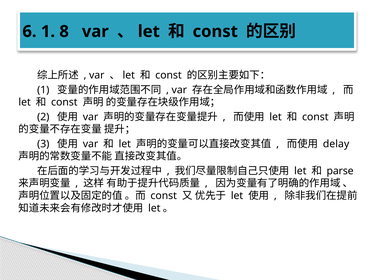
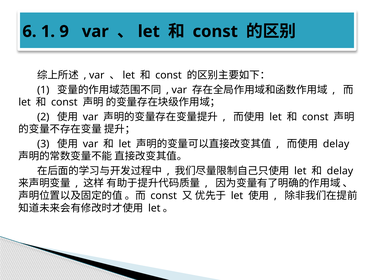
8: 8 -> 9 (64, 32)
parse: parse -> delay (340, 171)
